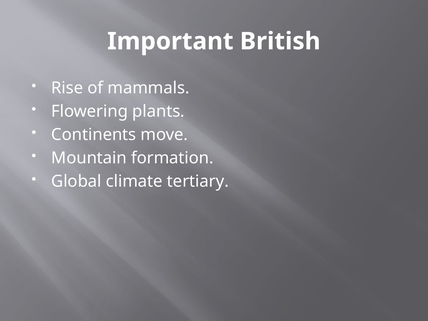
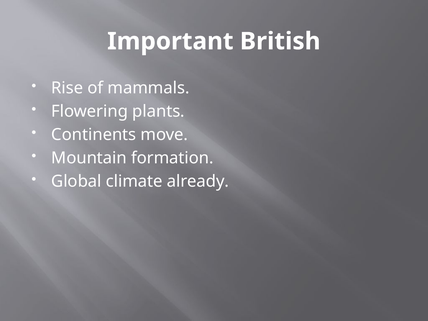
tertiary: tertiary -> already (198, 181)
